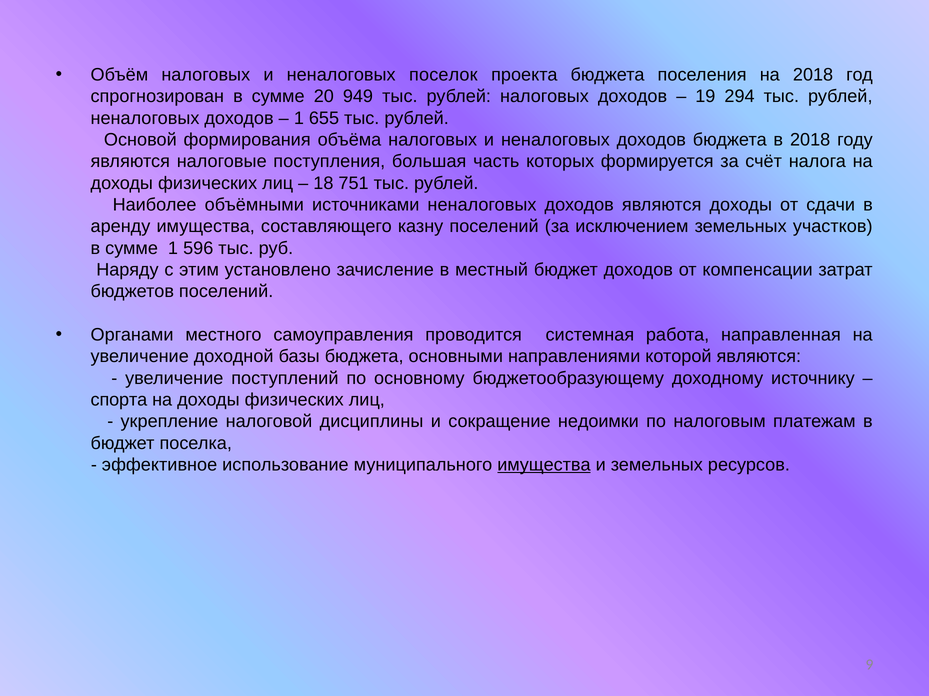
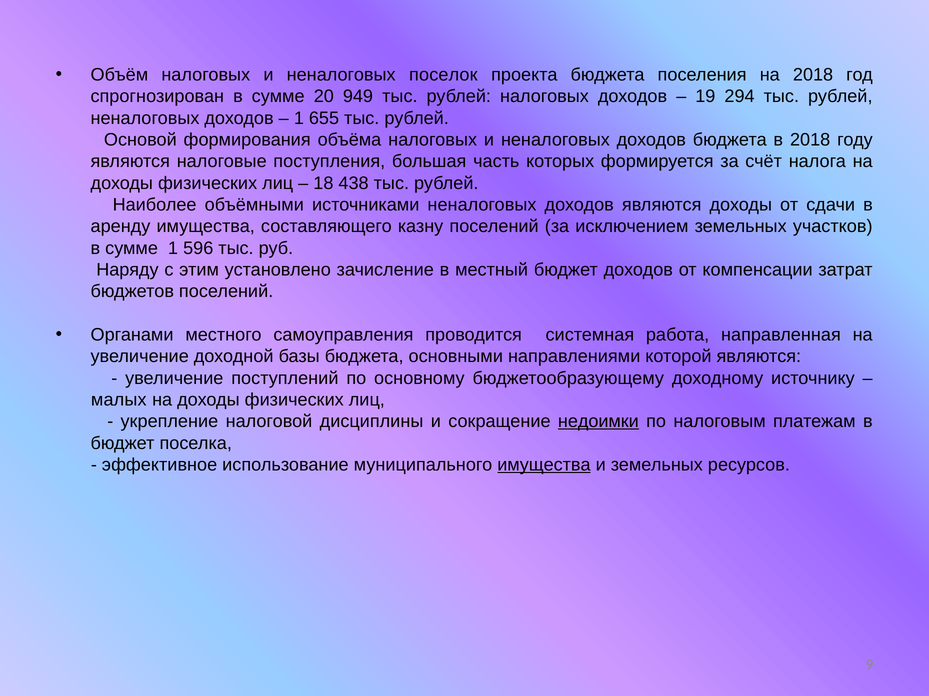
751: 751 -> 438 (354, 183)
спорта: спорта -> малых (119, 400)
недоимки underline: none -> present (598, 422)
